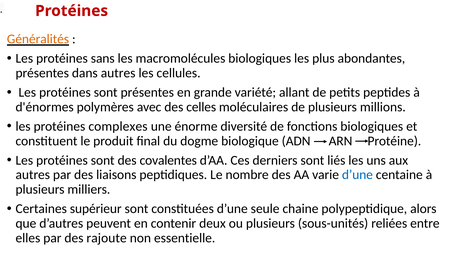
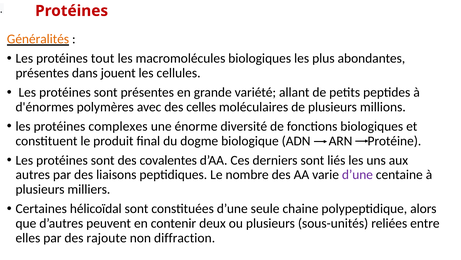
sans: sans -> tout (103, 58)
dans autres: autres -> jouent (118, 73)
d’une colour: blue -> purple (357, 174)
supérieur: supérieur -> hélicoïdal (96, 208)
essentielle: essentielle -> diffraction (185, 237)
